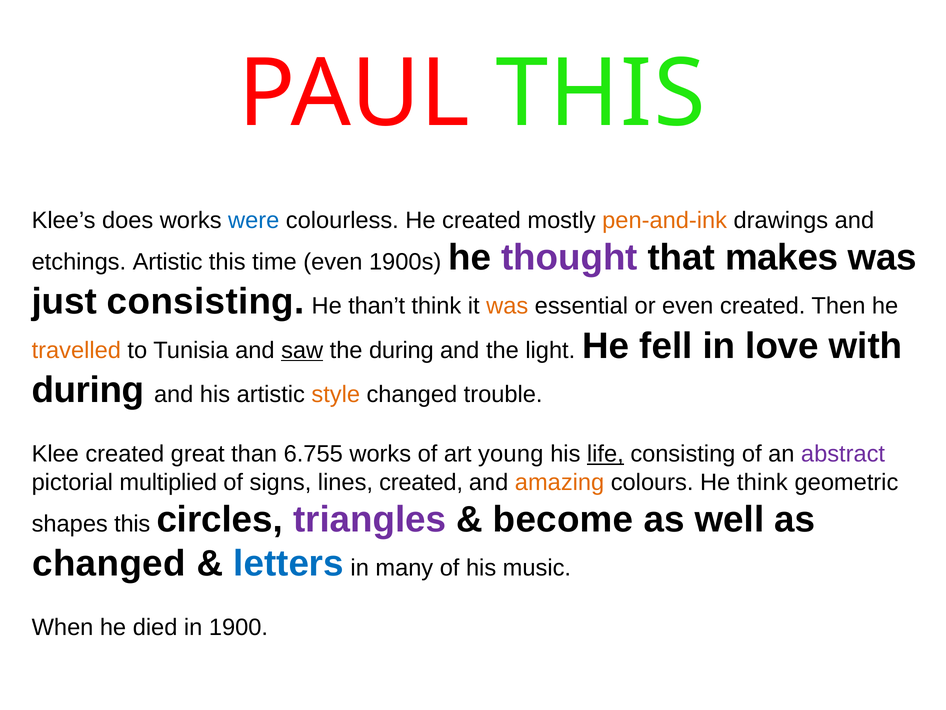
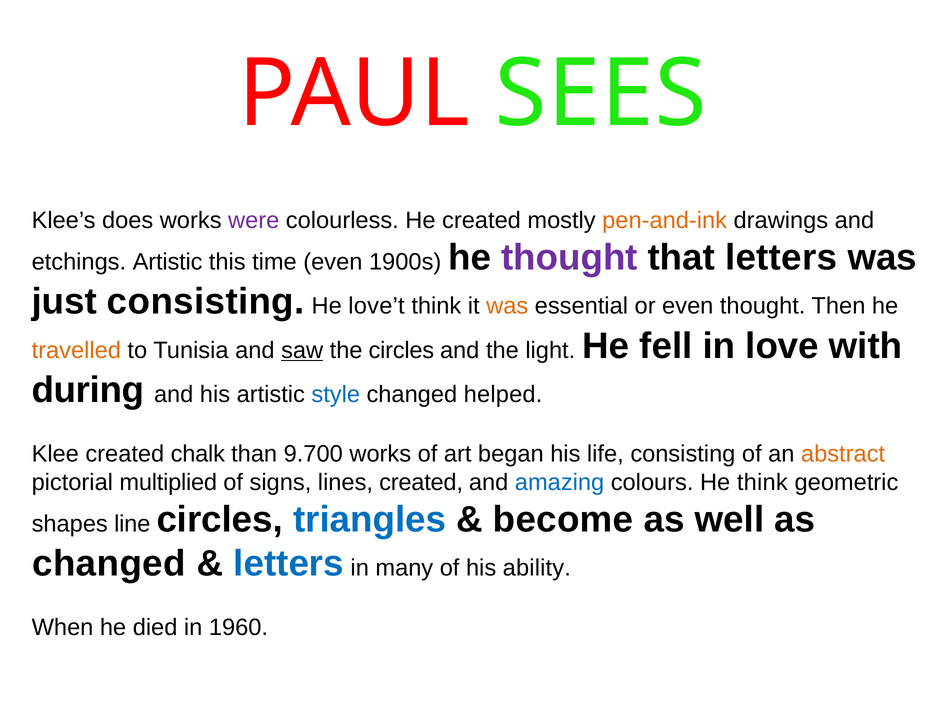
PAUL THIS: THIS -> SEES (601, 94)
were colour: blue -> purple (254, 220)
that makes: makes -> letters (781, 257)
than’t: than’t -> love’t (377, 306)
even created: created -> thought (763, 306)
the during: during -> circles (401, 350)
style colour: orange -> blue (336, 394)
trouble: trouble -> helped (503, 394)
great: great -> chalk (198, 454)
6.755: 6.755 -> 9.700 (313, 454)
young: young -> began (511, 454)
life underline: present -> none (605, 454)
abstract colour: purple -> orange (843, 454)
amazing colour: orange -> blue (560, 482)
shapes this: this -> line (132, 524)
triangles colour: purple -> blue (370, 519)
music: music -> ability (537, 568)
1900: 1900 -> 1960 (238, 627)
